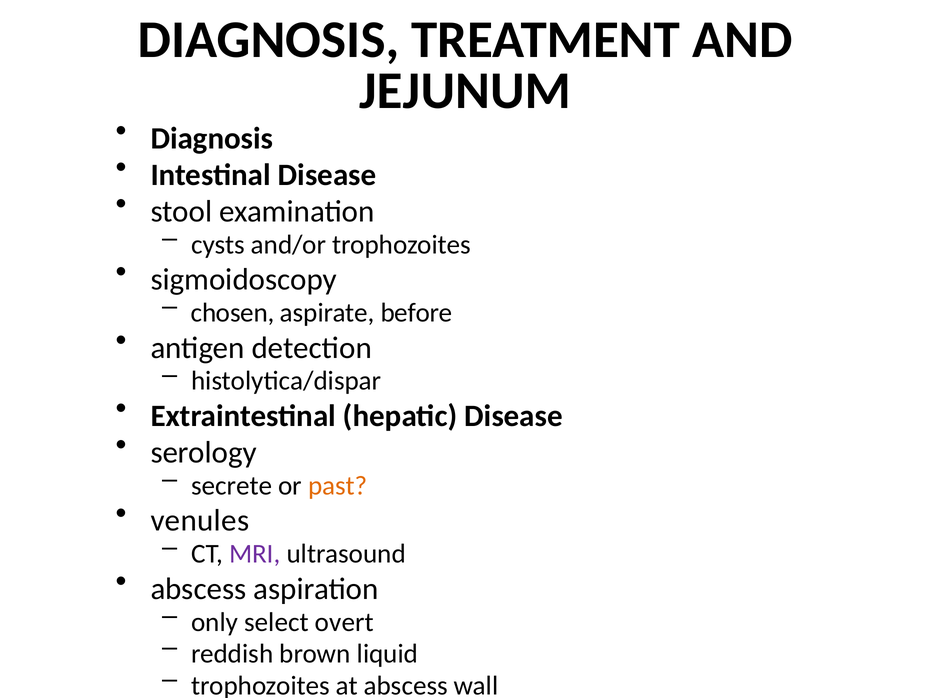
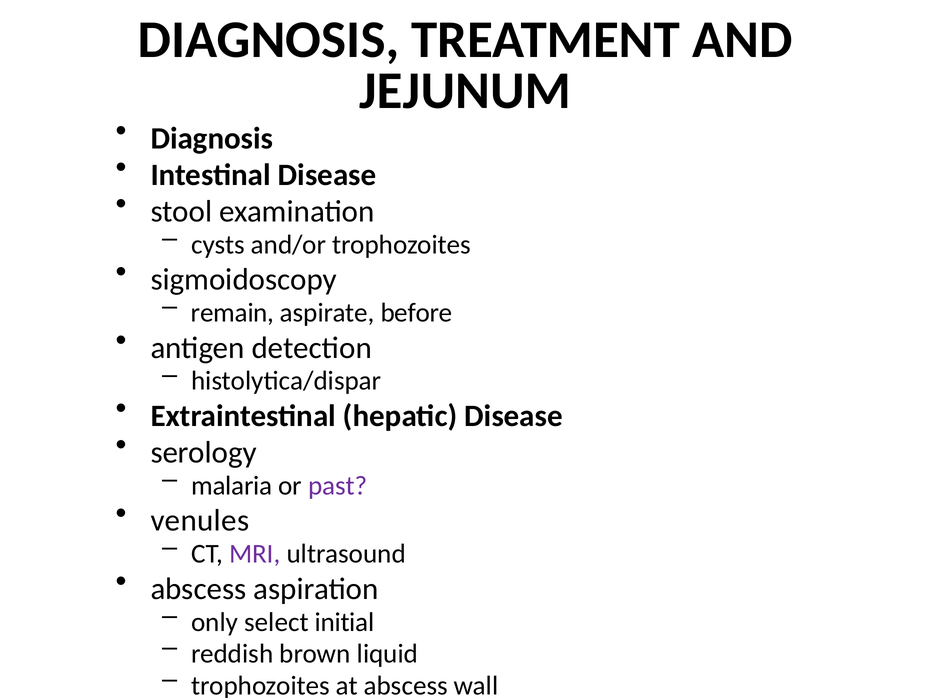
chosen: chosen -> remain (233, 313)
secrete: secrete -> malaria (232, 486)
past colour: orange -> purple (338, 486)
overt: overt -> initial (344, 622)
